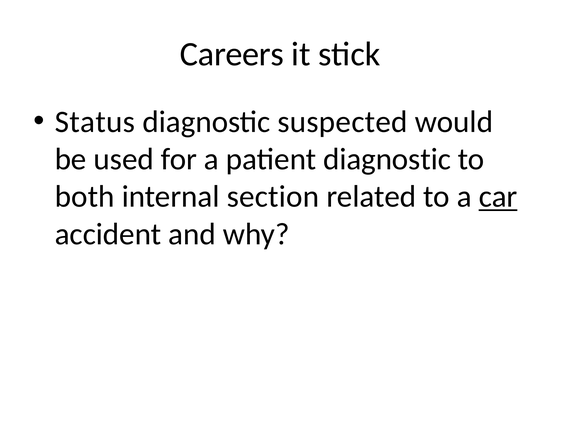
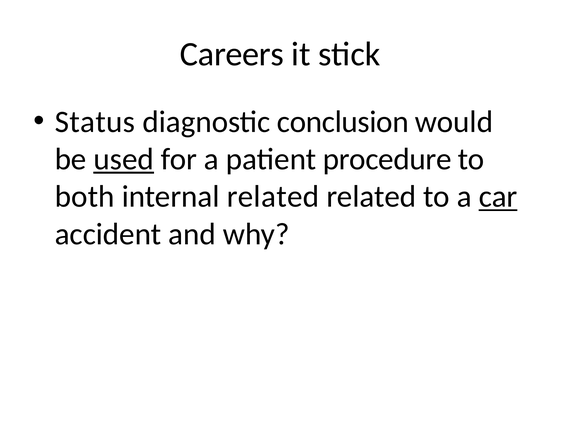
suspected: suspected -> conclusion (343, 122)
used underline: none -> present (124, 159)
patient diagnostic: diagnostic -> procedure (387, 159)
internal section: section -> related (273, 197)
